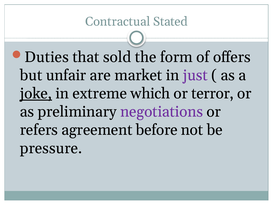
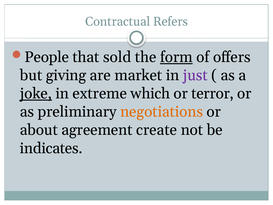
Stated: Stated -> Refers (170, 21)
Duties: Duties -> People (47, 57)
form underline: none -> present (176, 57)
unfair: unfair -> giving (66, 75)
negotiations colour: purple -> orange (162, 112)
refers: refers -> about (39, 130)
before: before -> create (157, 130)
pressure: pressure -> indicates (51, 148)
